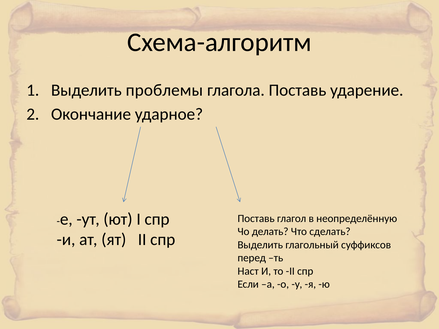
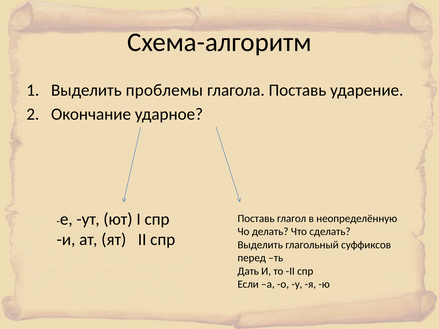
Наст: Наст -> Дать (248, 271)
